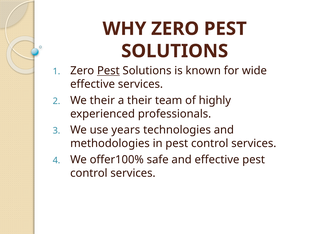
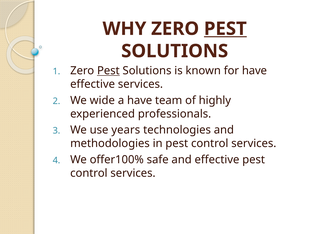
PEST underline: none -> present (225, 29)
for wide: wide -> have (254, 70)
We their: their -> wide (102, 100)
a their: their -> have (140, 100)
